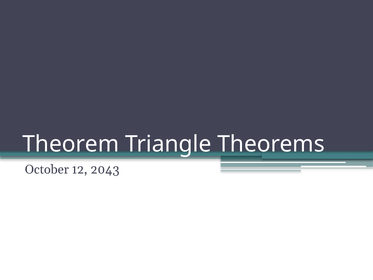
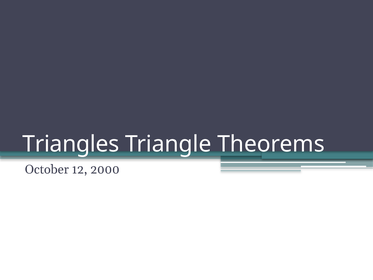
Theorem: Theorem -> Triangles (71, 144)
2043: 2043 -> 2000 (105, 169)
